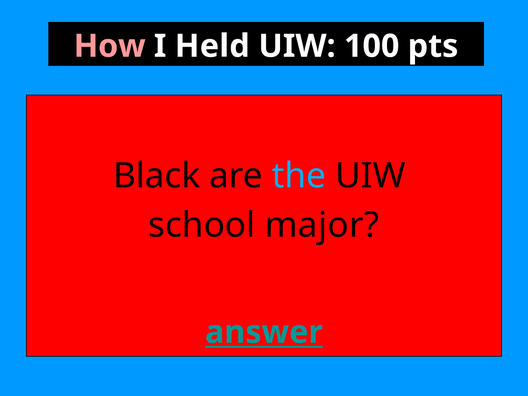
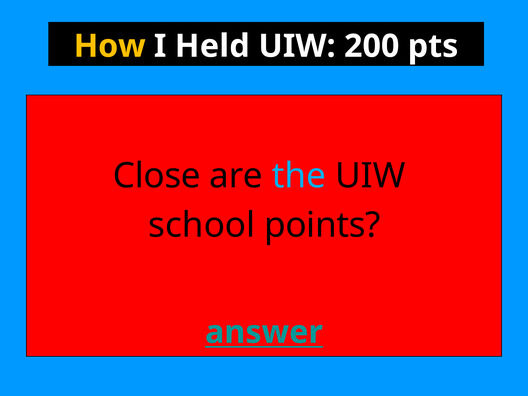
How colour: pink -> yellow (110, 46)
100: 100 -> 200 (372, 46)
Black: Black -> Close (157, 176)
major: major -> points (322, 225)
